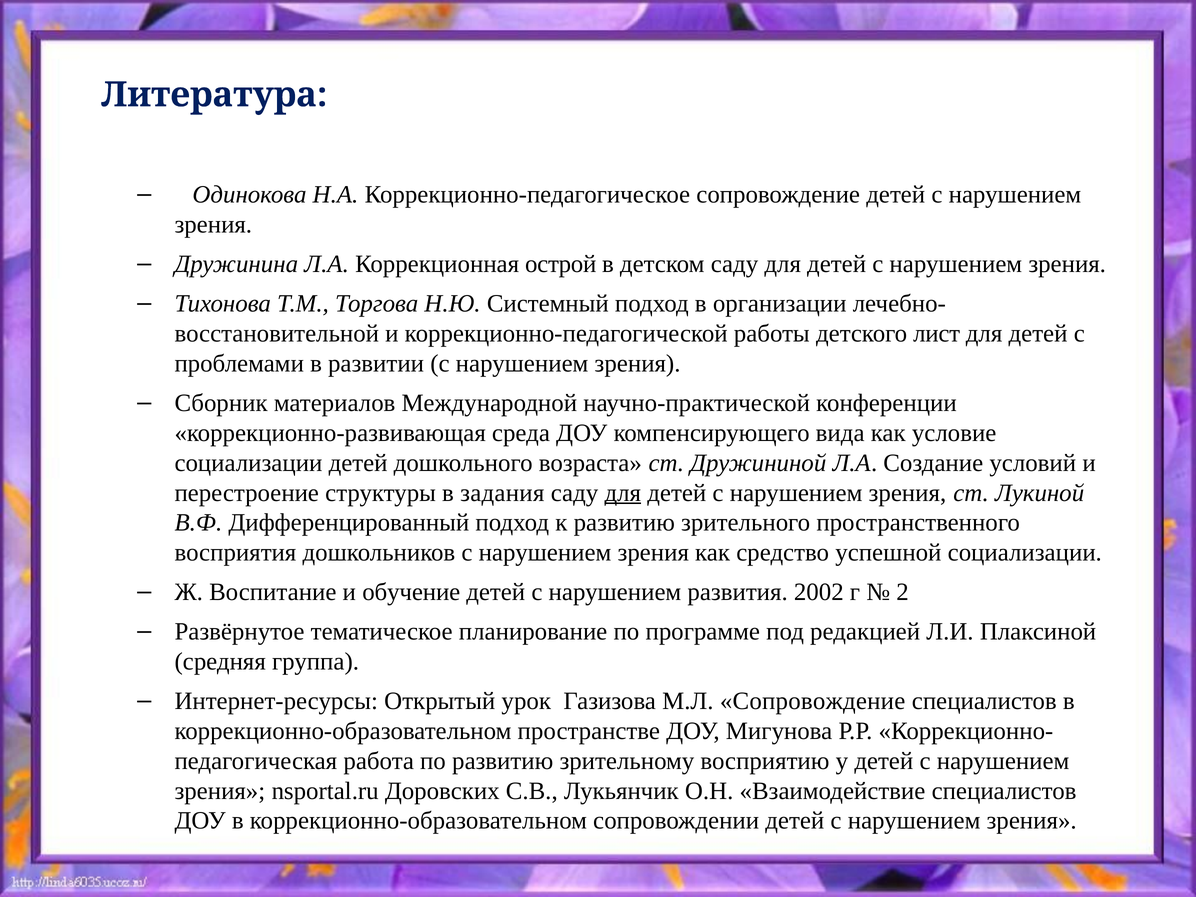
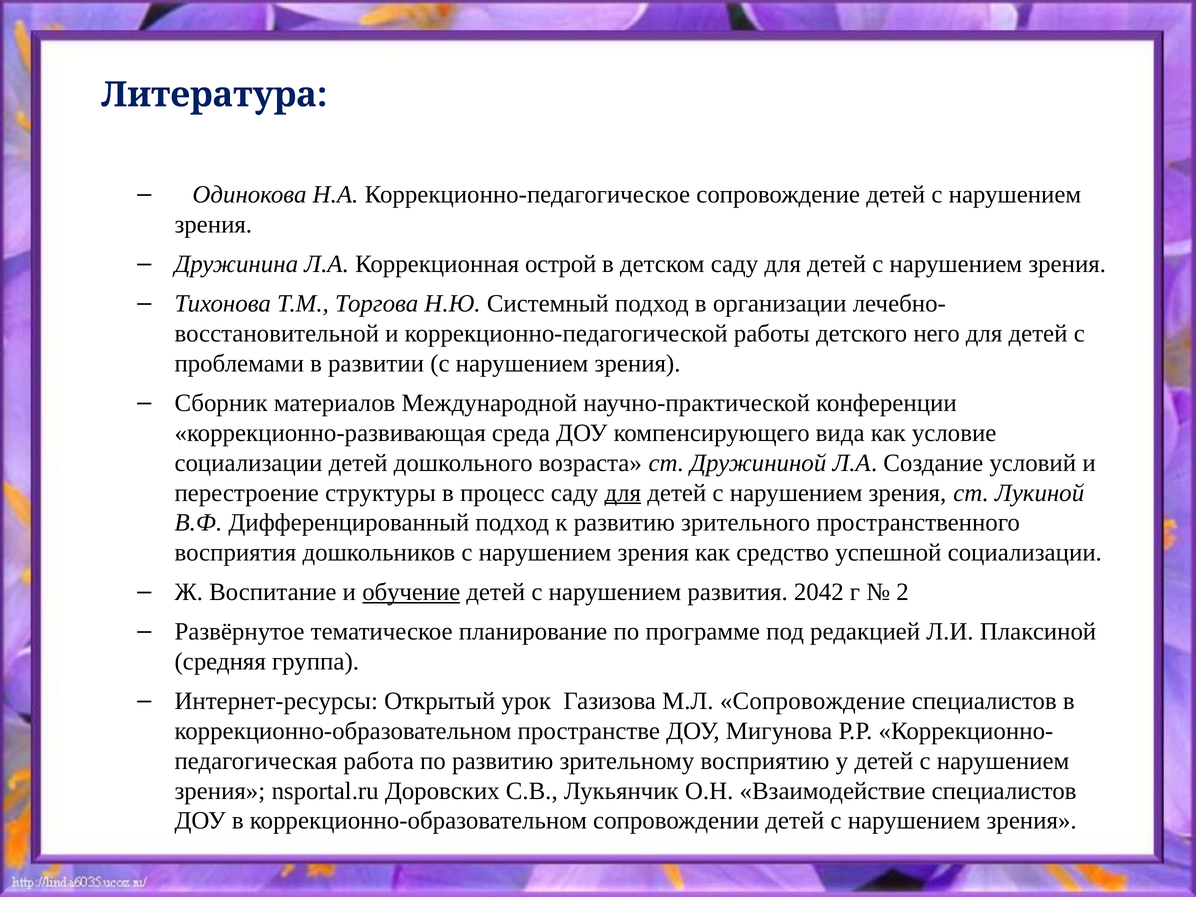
лист: лист -> него (937, 334)
задания: задания -> процесс (502, 493)
обучение underline: none -> present (411, 592)
2002: 2002 -> 2042 (819, 592)
